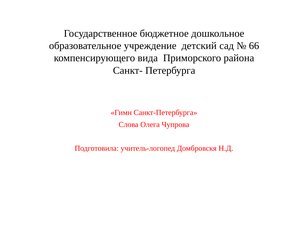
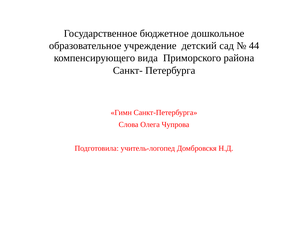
66: 66 -> 44 (254, 46)
